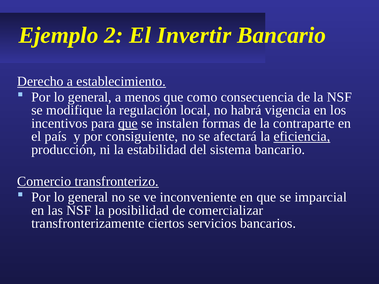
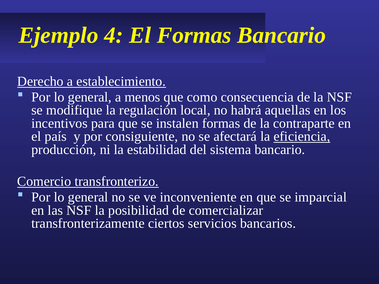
2: 2 -> 4 (114, 35)
El Invertir: Invertir -> Formas (194, 35)
vigencia: vigencia -> aquellas (288, 110)
que underline: present -> none (128, 123)
